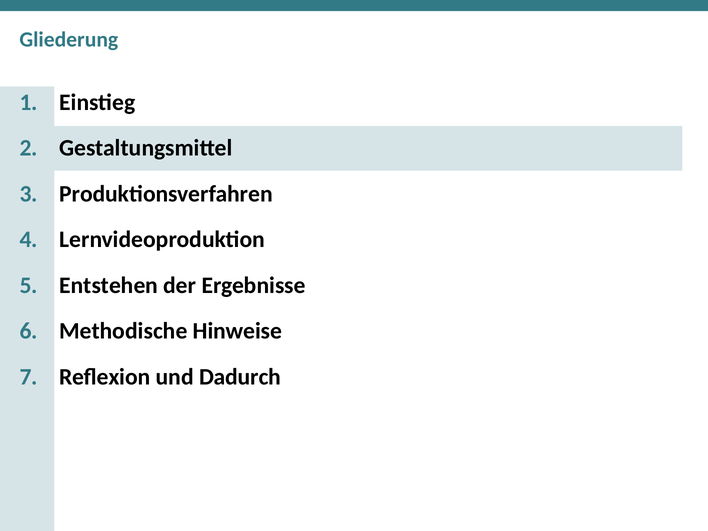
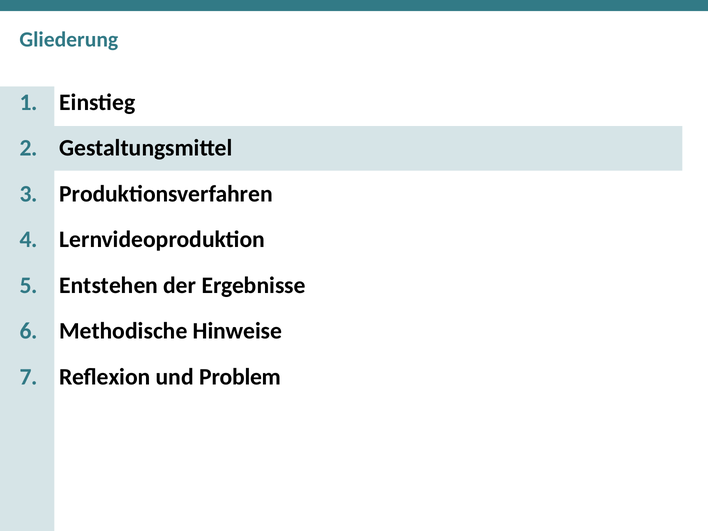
Dadurch: Dadurch -> Problem (240, 377)
